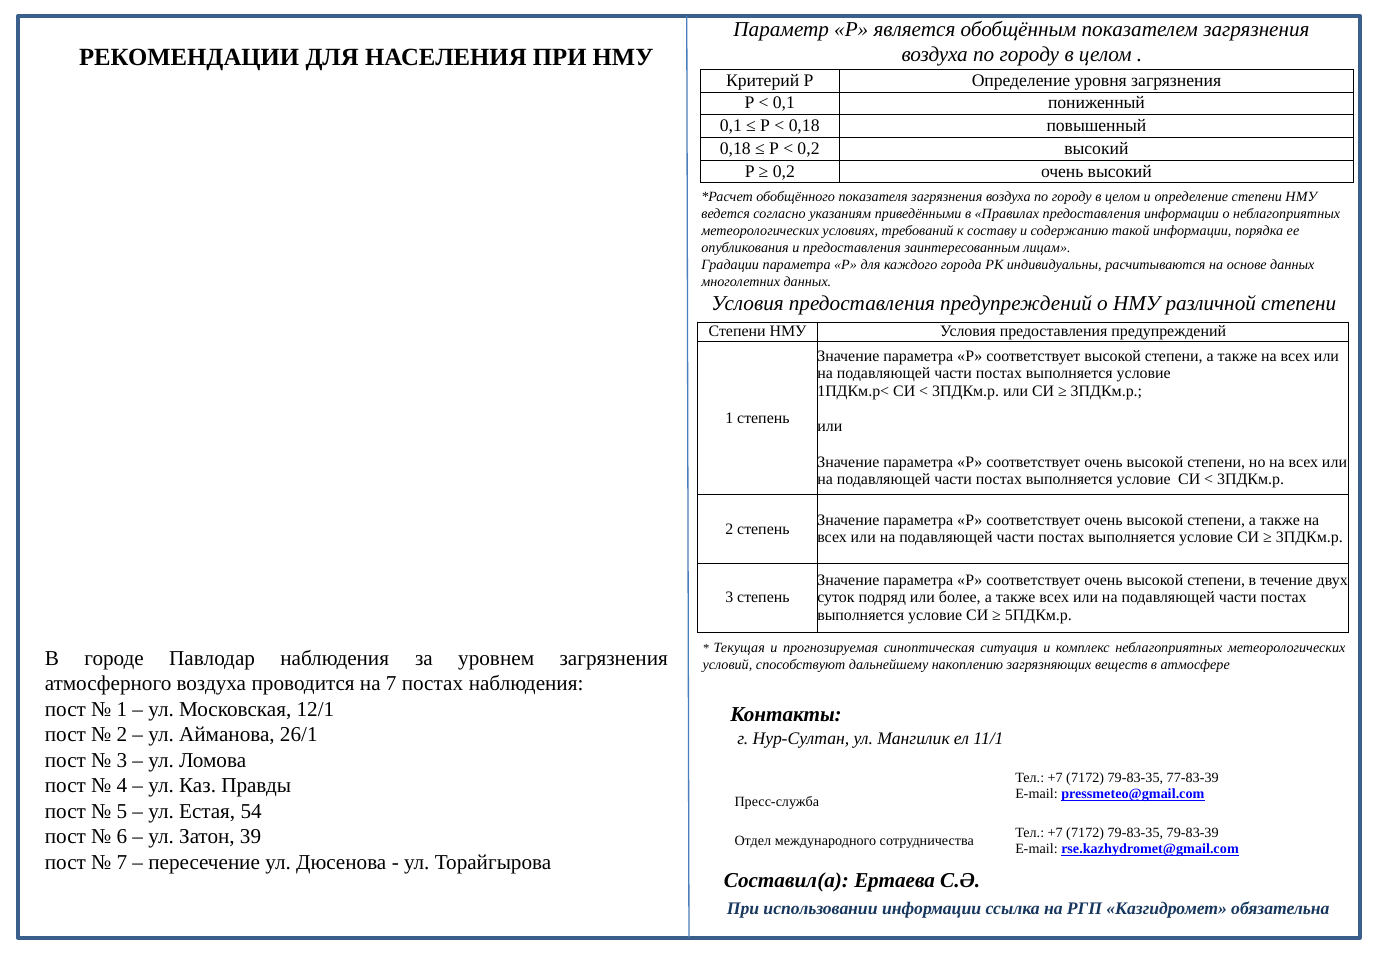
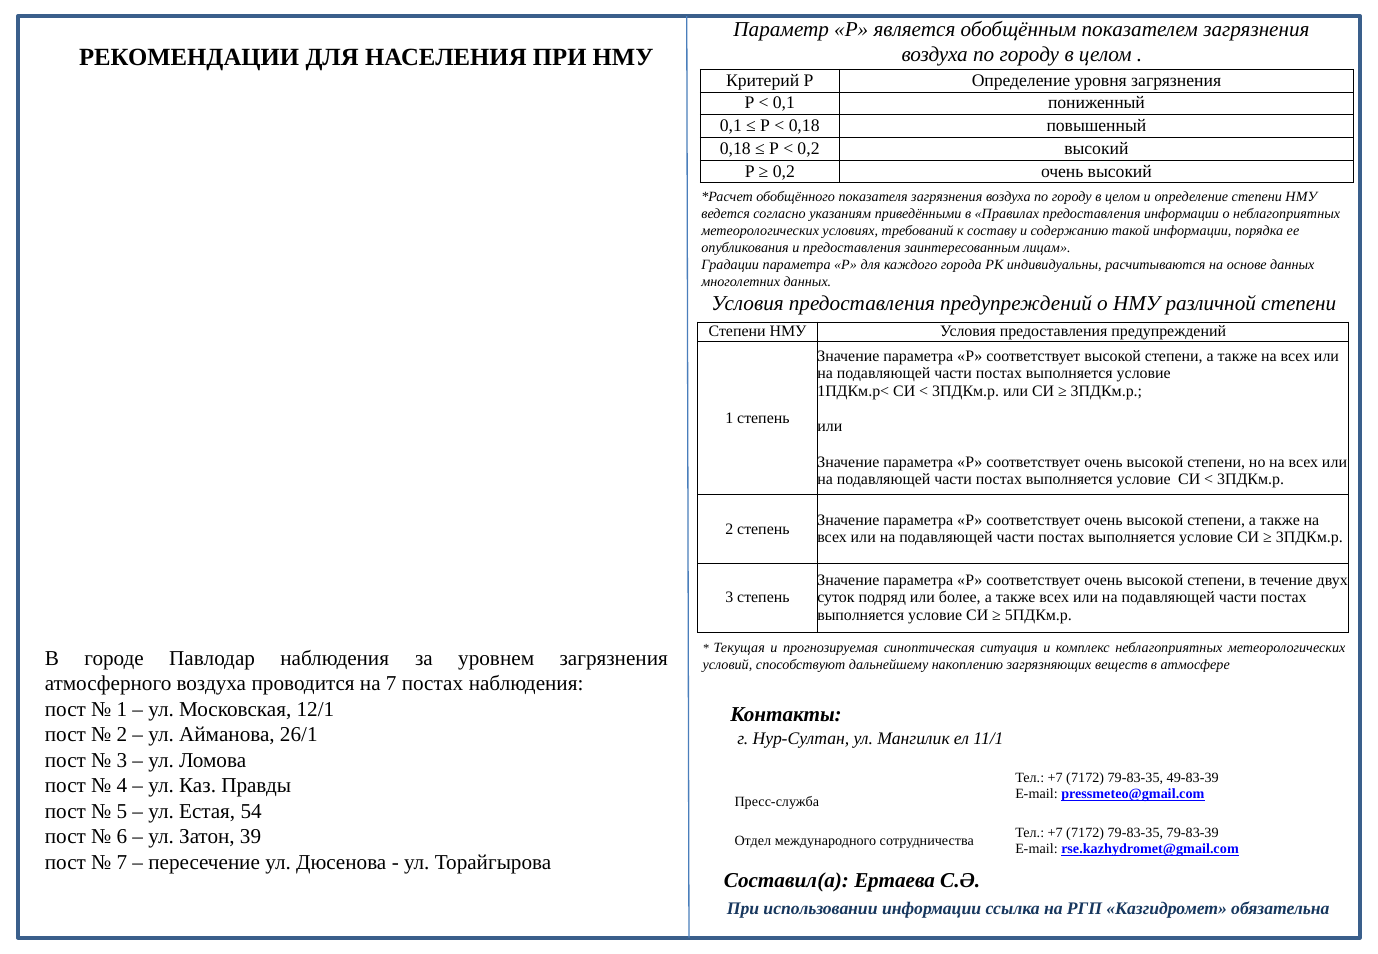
77-83-39: 77-83-39 -> 49-83-39 (1193, 778)
